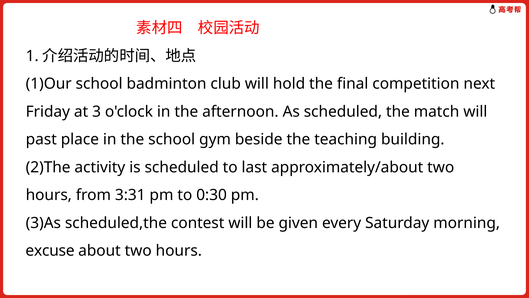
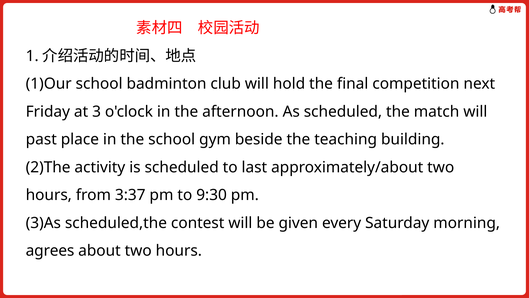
3:31: 3:31 -> 3:37 (130, 195)
0:30: 0:30 -> 9:30 (212, 195)
excuse: excuse -> agrees (50, 250)
